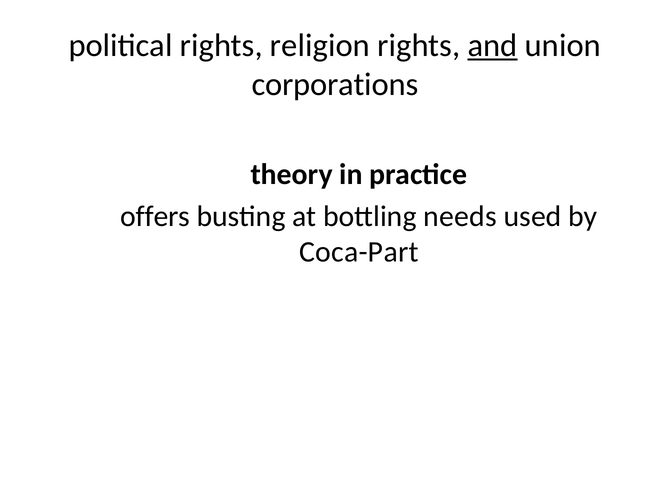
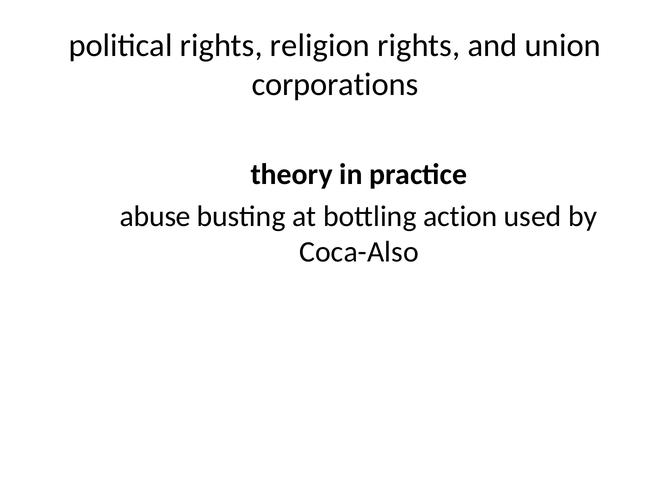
and underline: present -> none (492, 45)
offers: offers -> abuse (155, 216)
needs: needs -> action (460, 216)
Coca-Part: Coca-Part -> Coca-Also (359, 252)
